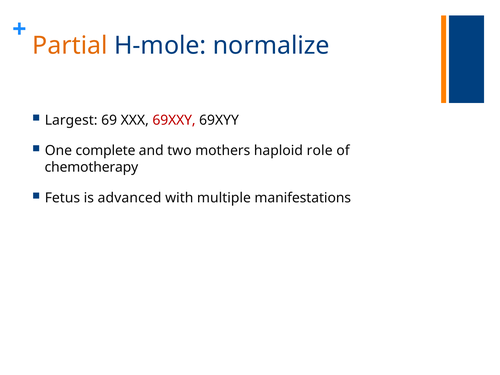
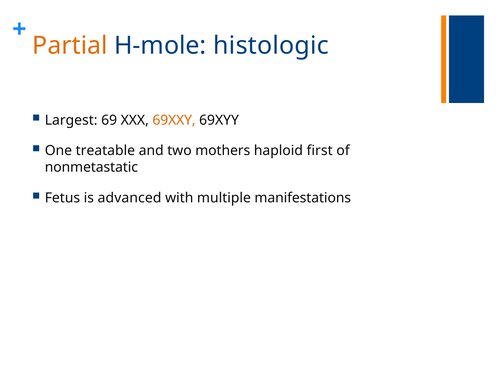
normalize: normalize -> histologic (271, 46)
69XXY colour: red -> orange (174, 120)
complete: complete -> treatable (105, 151)
role: role -> first (320, 151)
chemotherapy: chemotherapy -> nonmetastatic (91, 167)
